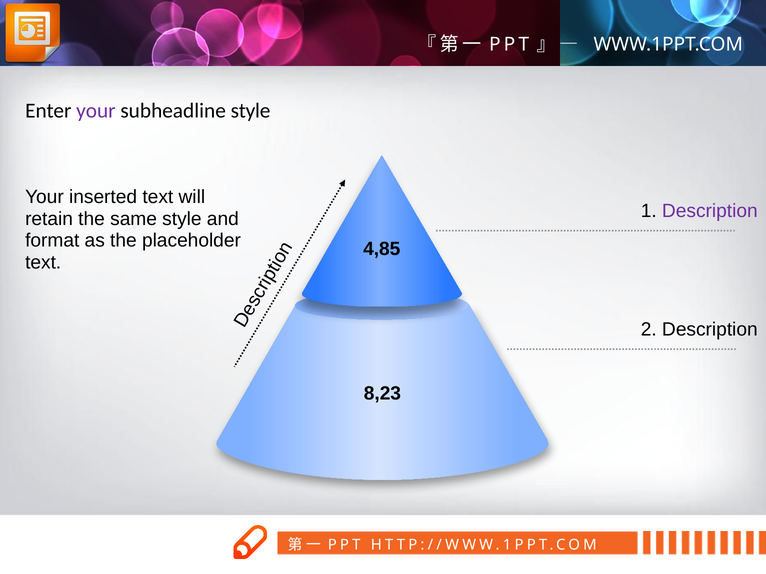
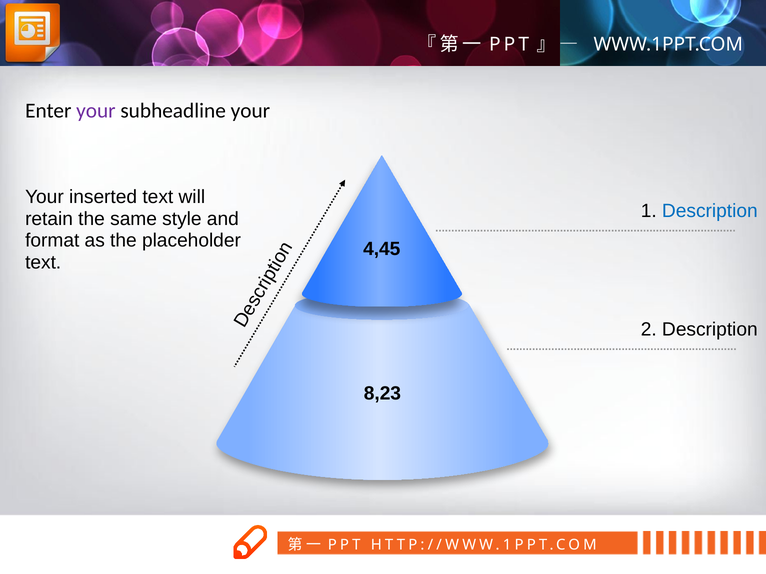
subheadline style: style -> your (250, 111)
Description colour: purple -> blue (710, 211)
4,85: 4,85 -> 4,45 (382, 249)
